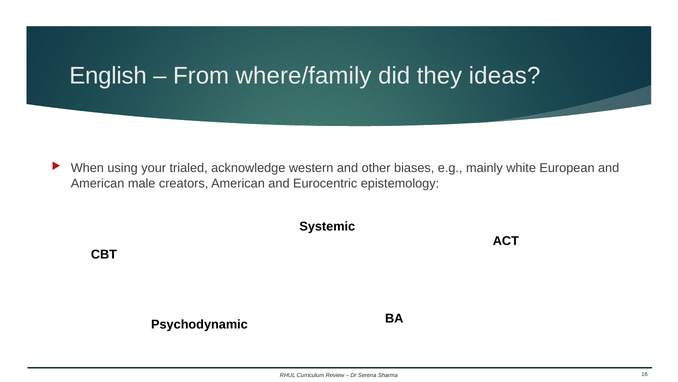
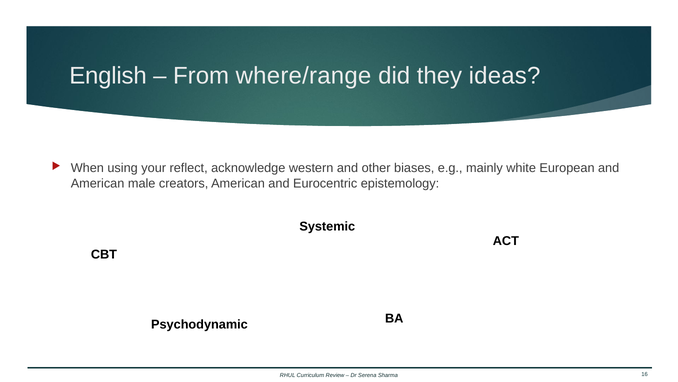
where/family: where/family -> where/range (304, 75)
trialed: trialed -> reflect (189, 168)
